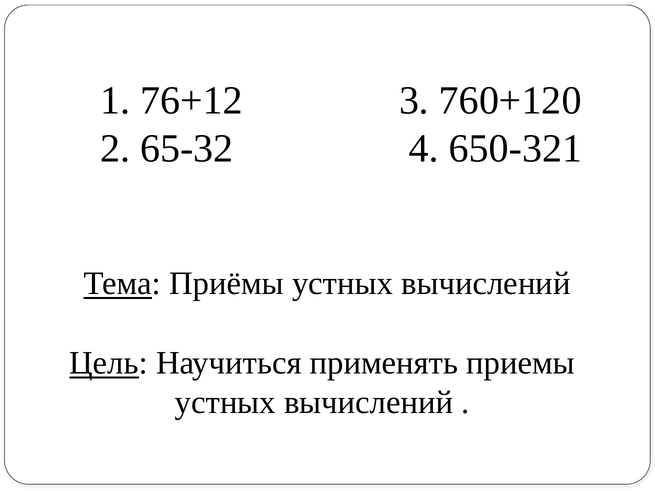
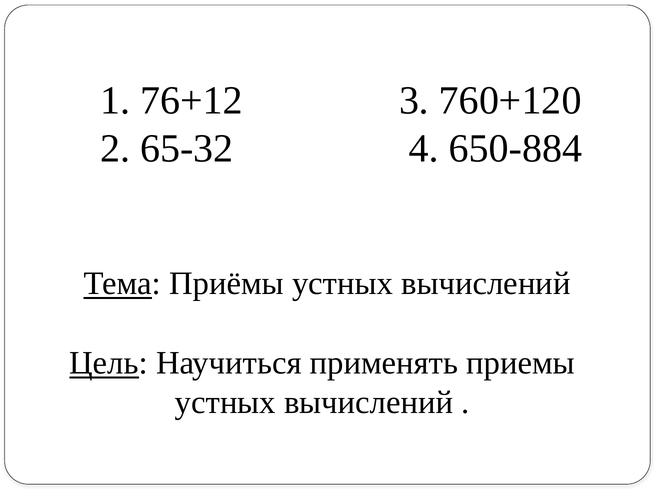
650-321: 650-321 -> 650-884 (516, 148)
